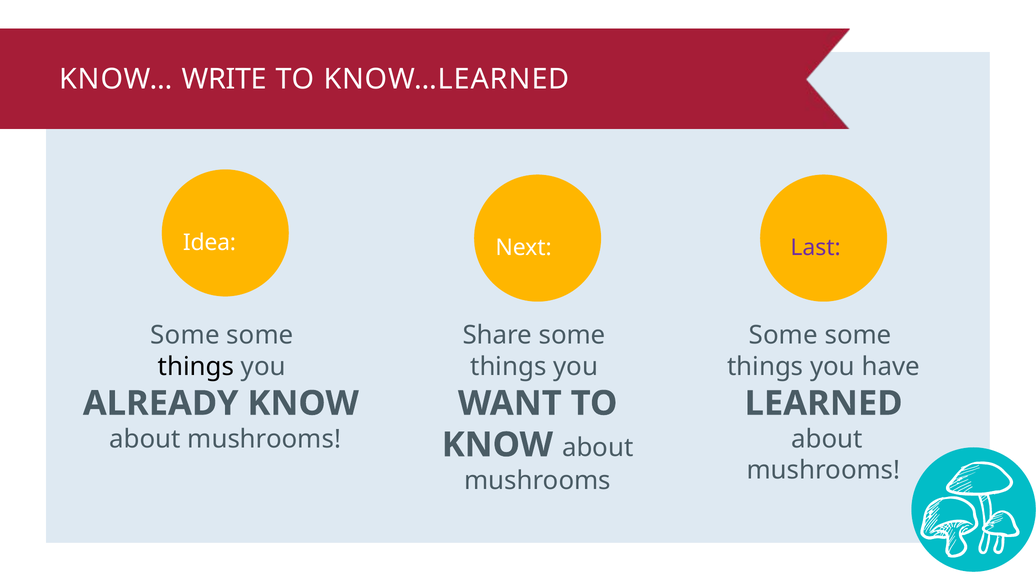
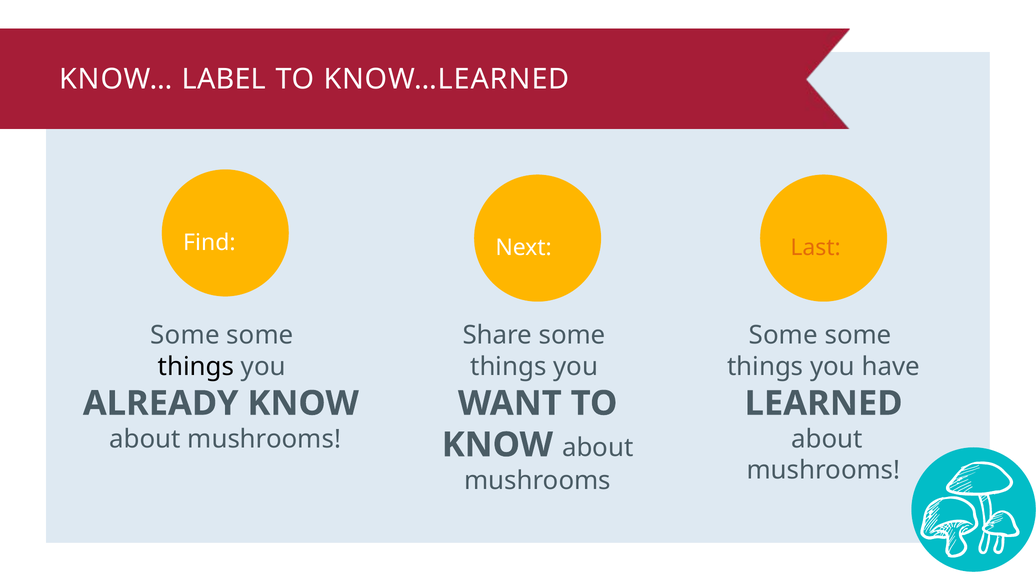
WRITE: WRITE -> LABEL (224, 79)
Idea: Idea -> Find (209, 242)
Last colour: purple -> orange (816, 248)
